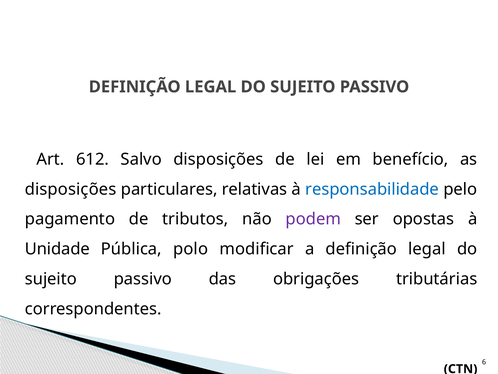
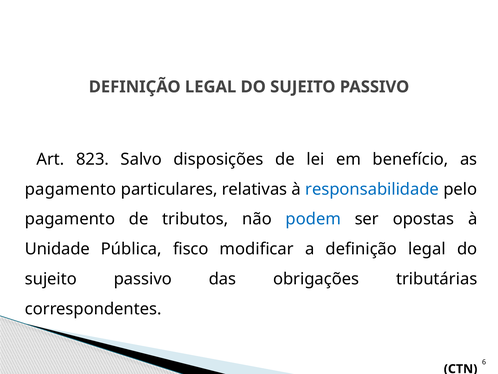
612: 612 -> 823 (93, 159)
disposições: disposições -> pagamento (71, 189)
podem colour: purple -> blue (313, 219)
polo: polo -> fisco (191, 249)
